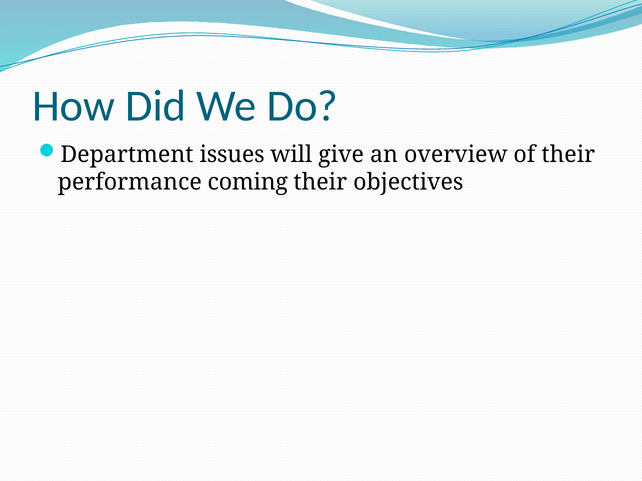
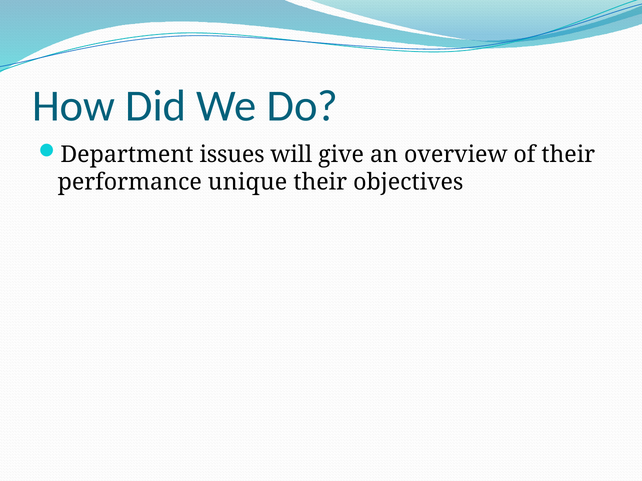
coming: coming -> unique (248, 182)
